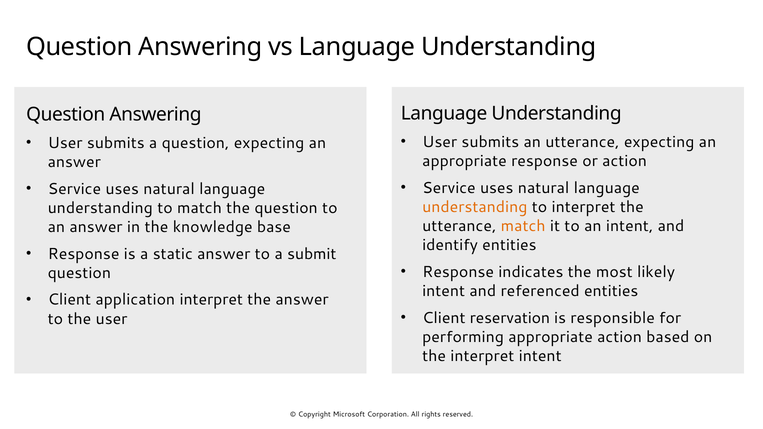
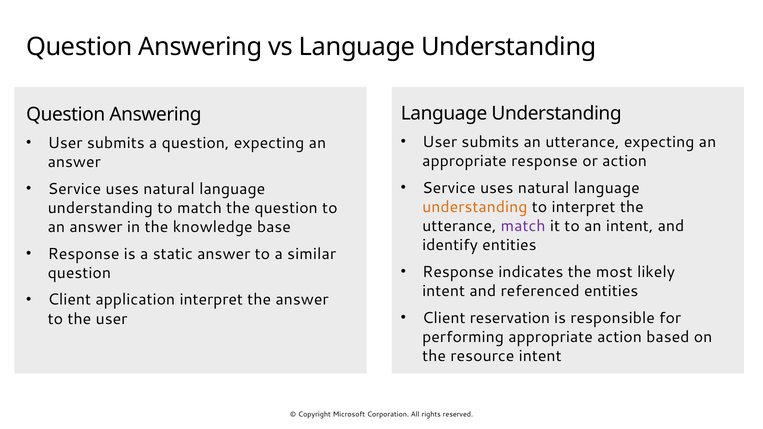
match colour: orange -> purple (523, 226)
submit: submit -> similar (312, 254)
the interpret: interpret -> resource (482, 356)
